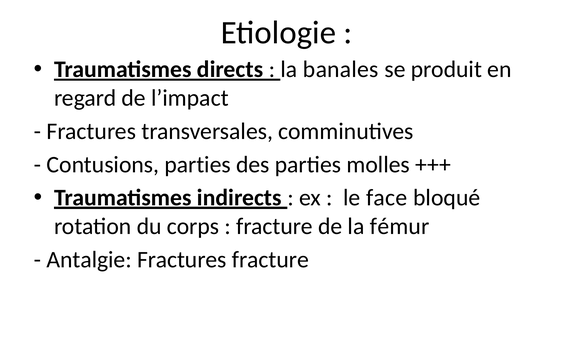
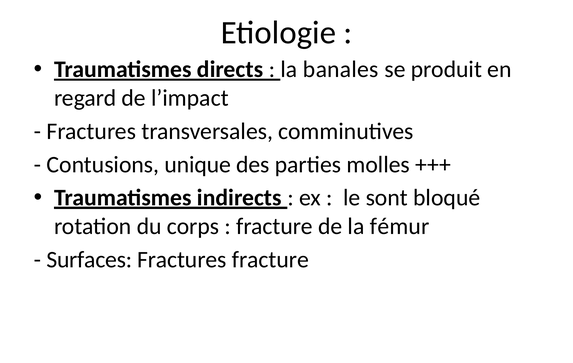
Contusions parties: parties -> unique (198, 164)
face: face -> sont (387, 197)
Antalgie: Antalgie -> Surfaces (89, 259)
